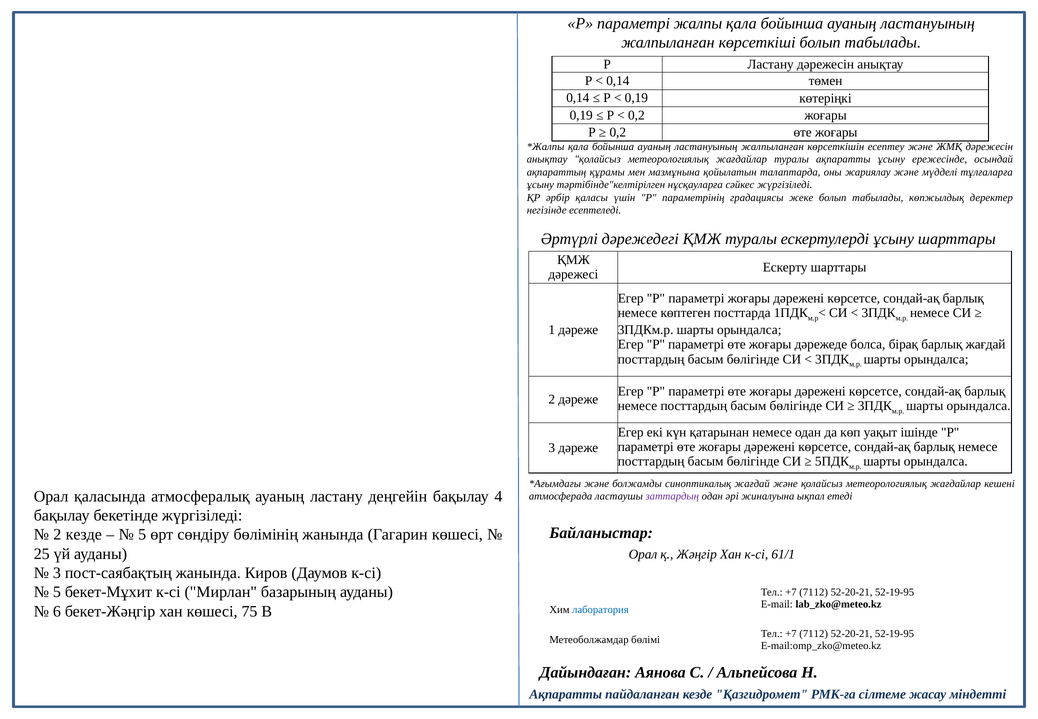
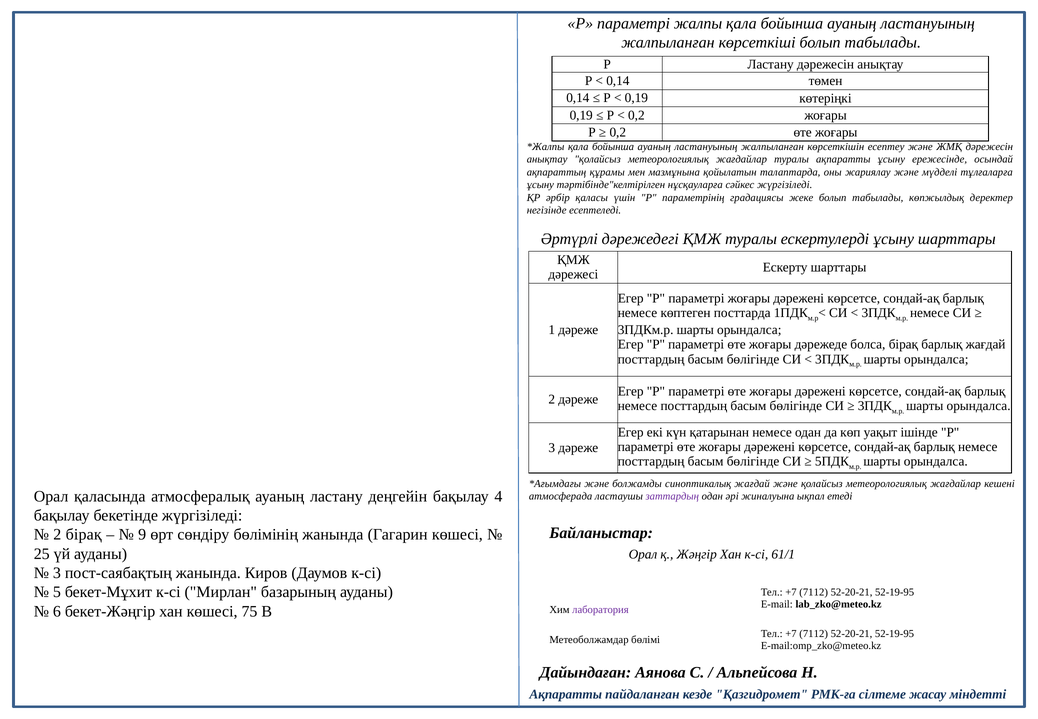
2 кезде: кезде -> бірақ (84, 534)
5: 5 -> 9 (142, 534)
лаборатория colour: blue -> purple (600, 610)
